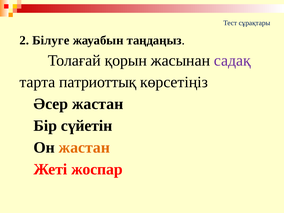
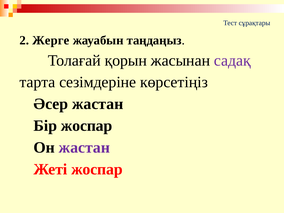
Білуге: Білуге -> Жерге (51, 40)
патриоттық: патриоттық -> сезімдеріне (98, 82)
Бір cүйетін: cүйетін -> жоспар (87, 126)
жастан colour: orange -> purple (84, 147)
